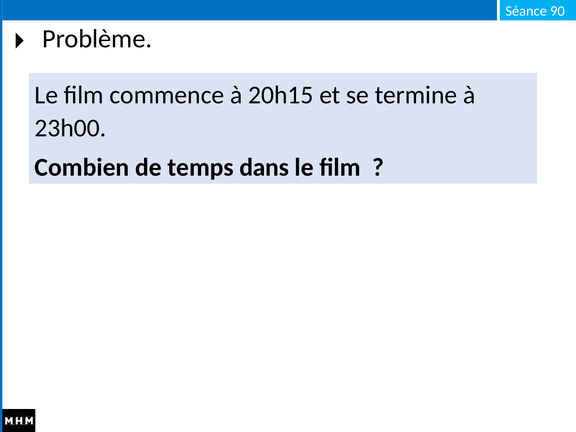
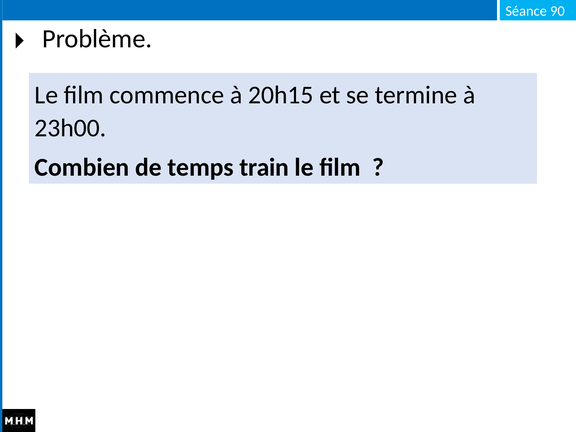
dans: dans -> train (264, 167)
